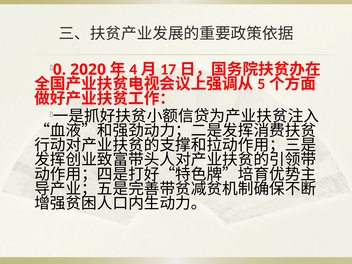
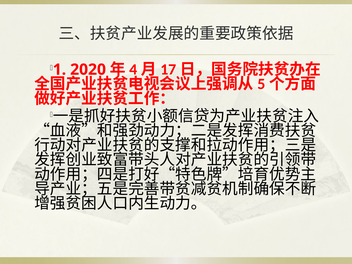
0: 0 -> 1 (59, 70)
